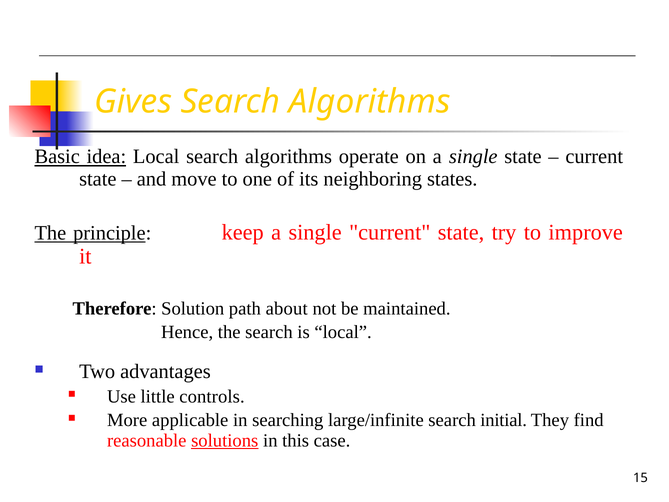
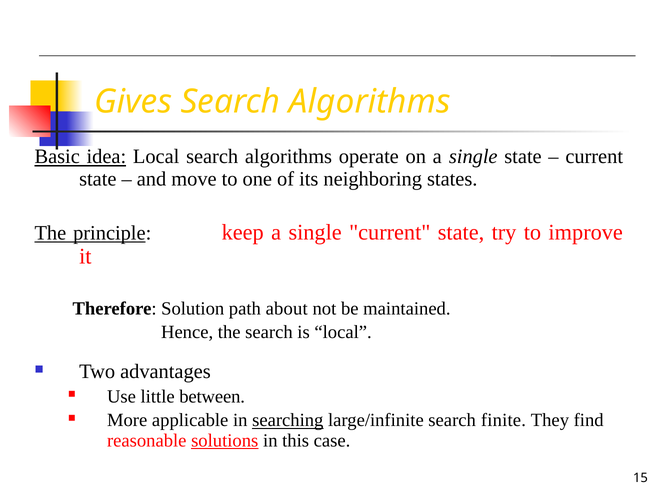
controls: controls -> between (212, 396)
searching underline: none -> present (288, 420)
initial: initial -> finite (503, 420)
